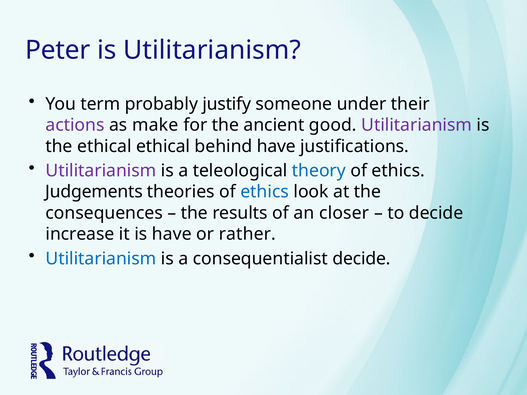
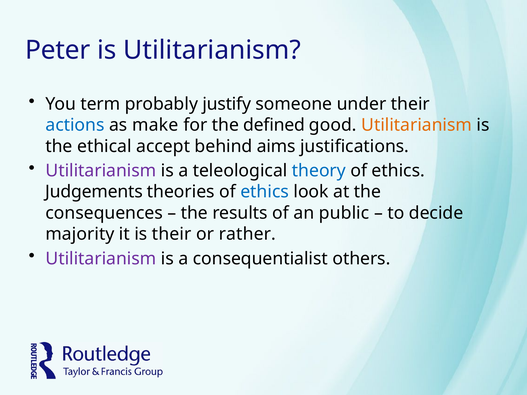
actions colour: purple -> blue (75, 125)
ancient: ancient -> defined (274, 125)
Utilitarianism colour: purple -> orange (417, 125)
ethical ethical: ethical -> accept (163, 146)
behind have: have -> aims (276, 146)
closer: closer -> public (344, 213)
increase: increase -> majority (80, 234)
is have: have -> their (172, 234)
Utilitarianism colour: blue -> purple (101, 259)
consequentialist decide: decide -> others (361, 259)
